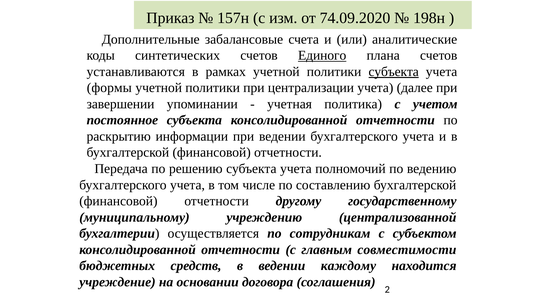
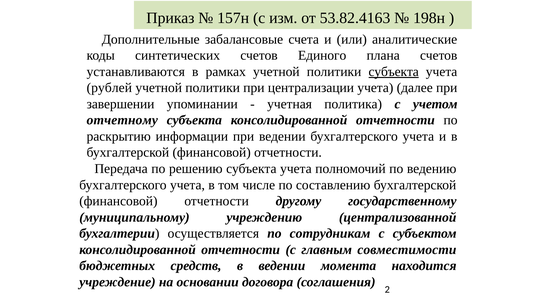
74.09.2020: 74.09.2020 -> 53.82.4163 (355, 18)
Единого underline: present -> none (322, 56)
формы: формы -> рублей (109, 88)
постоянное: постоянное -> отчетному (122, 120)
каждому: каждому -> момента (348, 266)
